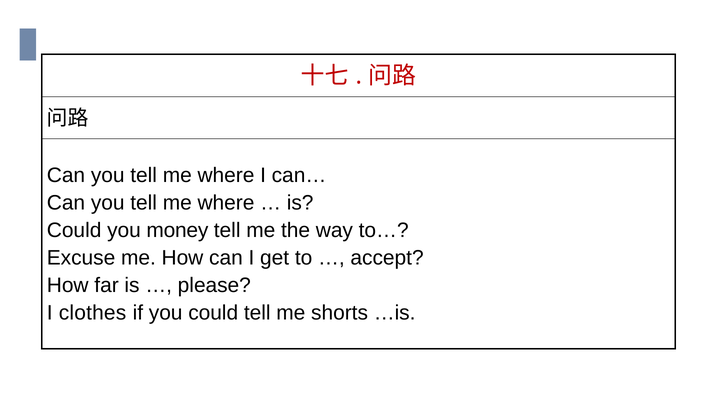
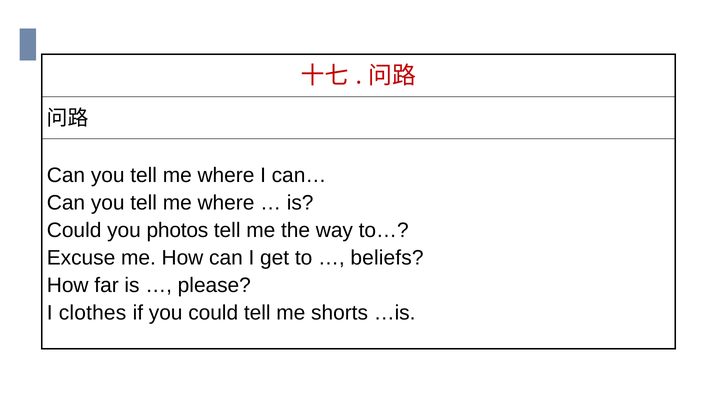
money: money -> photos (177, 230)
accept: accept -> beliefs (387, 258)
